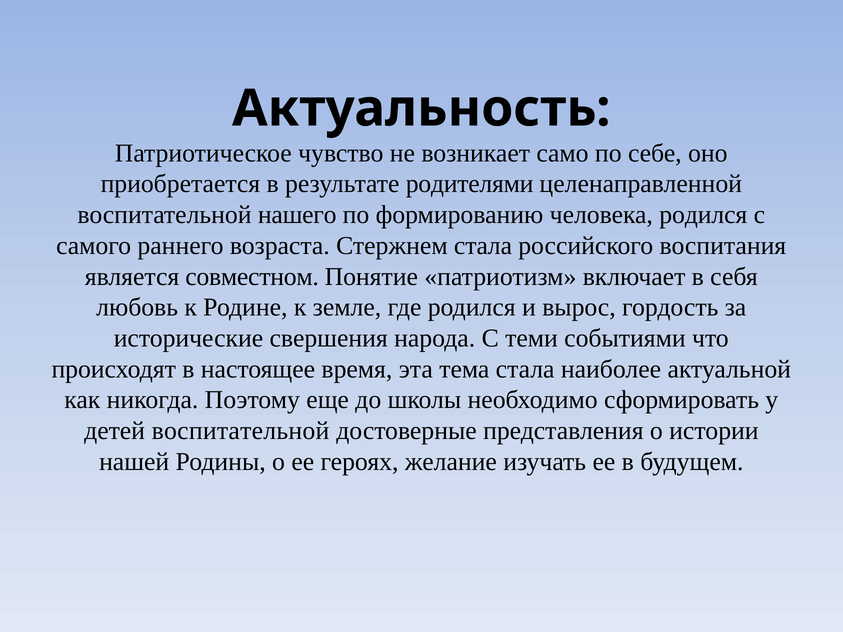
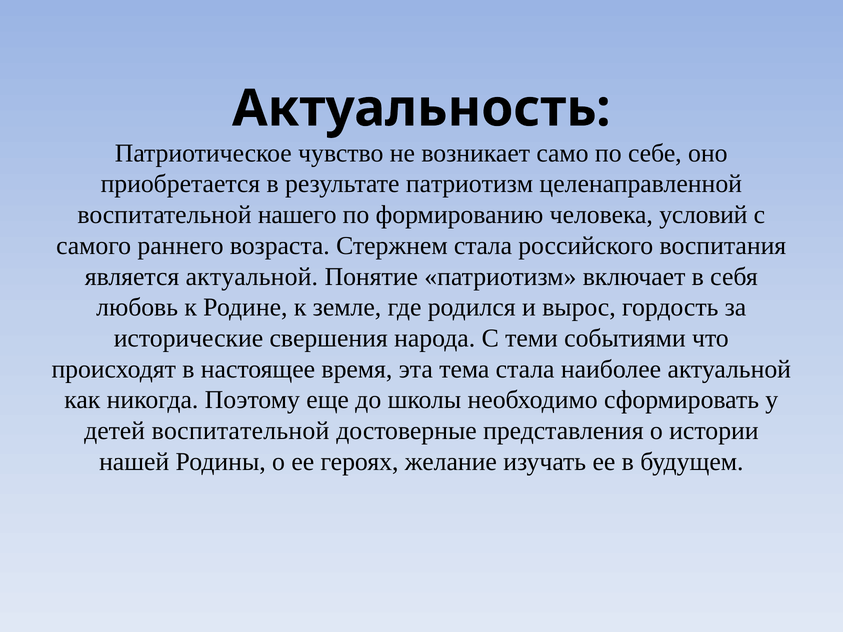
результате родителями: родителями -> патриотизм (469, 184)
человека родился: родился -> условий (703, 215)
является совместном: совместном -> актуальной (252, 277)
